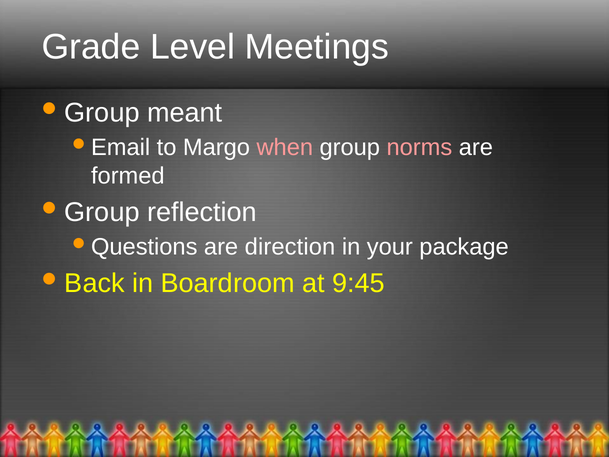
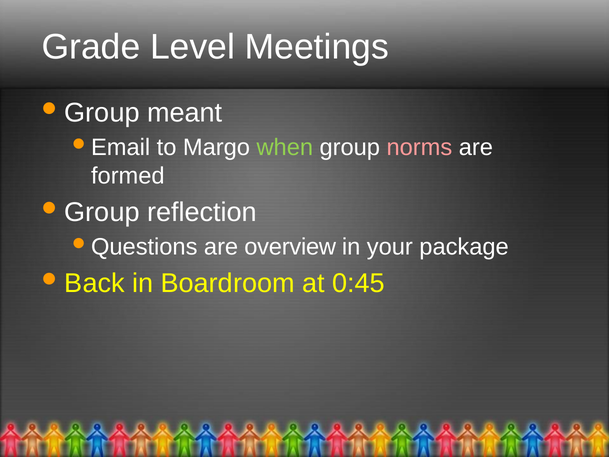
when colour: pink -> light green (285, 148)
direction: direction -> overview (290, 247)
9:45: 9:45 -> 0:45 (359, 283)
